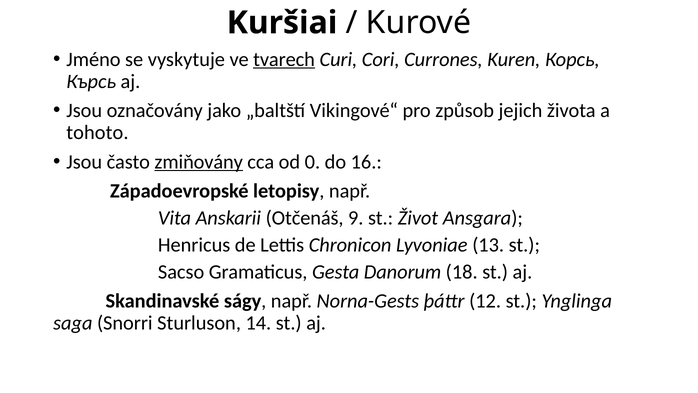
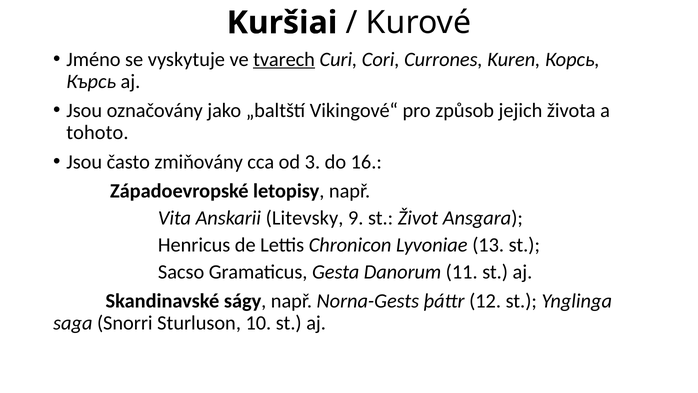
zmiňovány underline: present -> none (199, 162)
0: 0 -> 3 (312, 162)
Otčenáš: Otčenáš -> Litevsky (305, 218)
18: 18 -> 11 (462, 272)
14: 14 -> 10 (258, 322)
